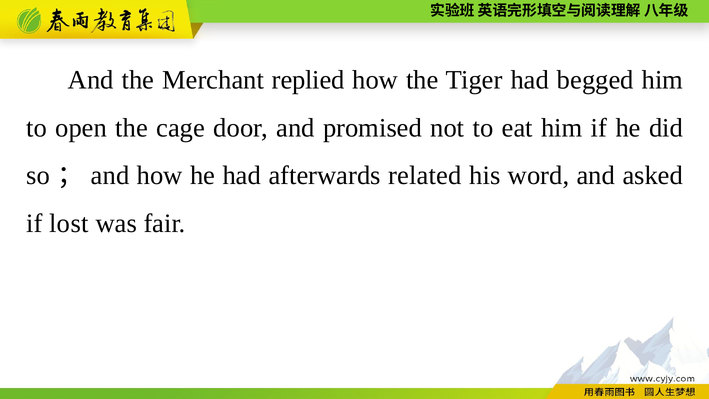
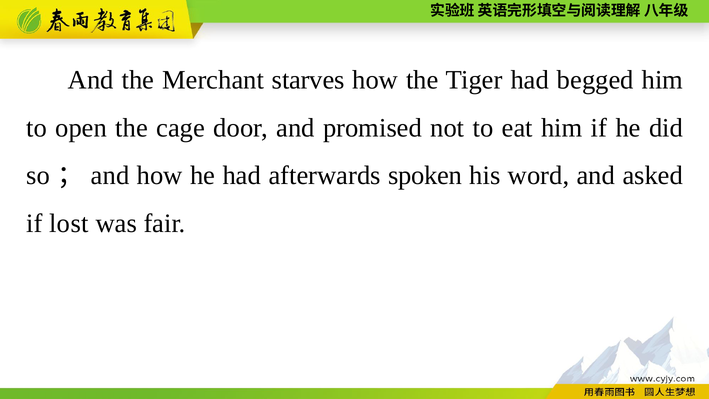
replied: replied -> starves (308, 80)
related: related -> spoken (425, 176)
